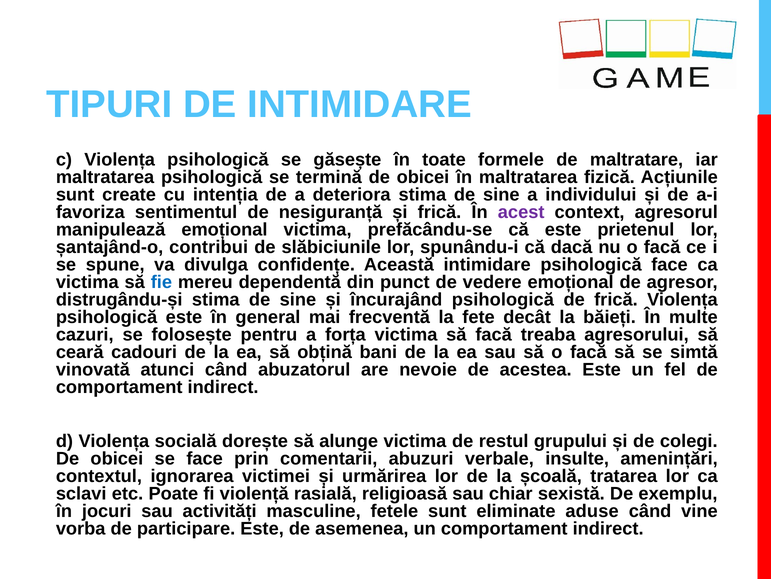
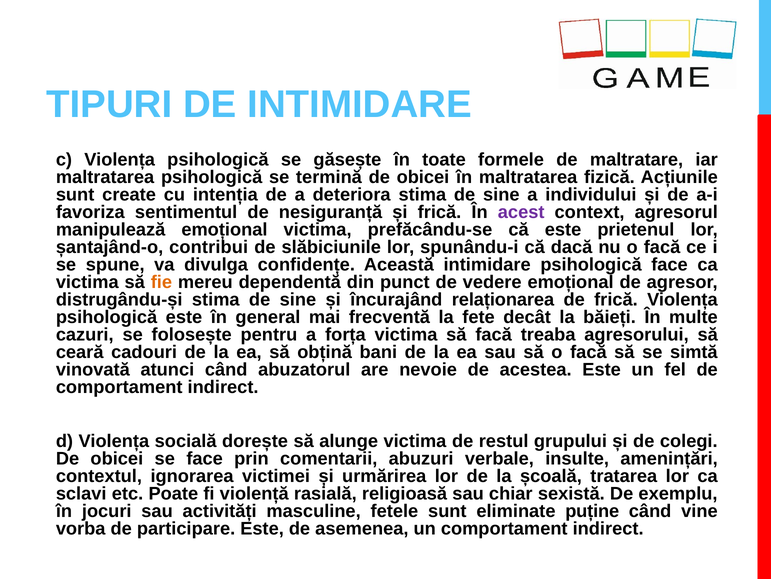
fie colour: blue -> orange (161, 282)
încurajând psihologică: psihologică -> relaționarea (503, 299)
aduse: aduse -> puține (592, 511)
